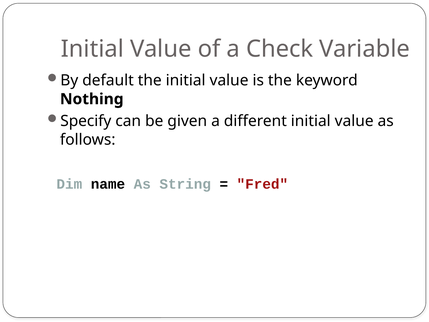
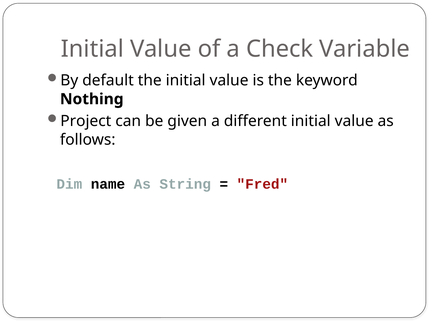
Specify: Specify -> Project (86, 121)
